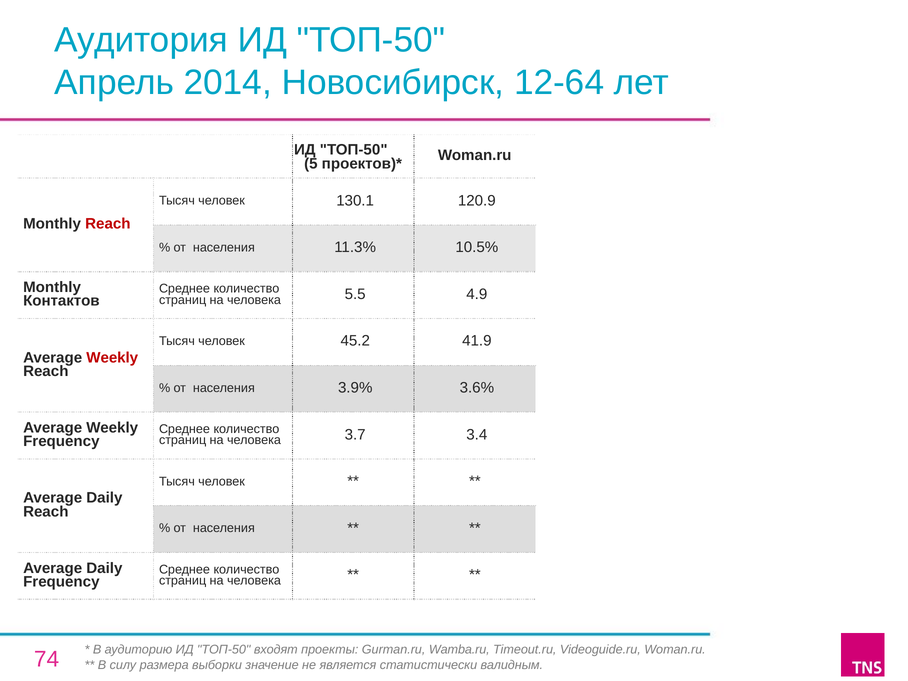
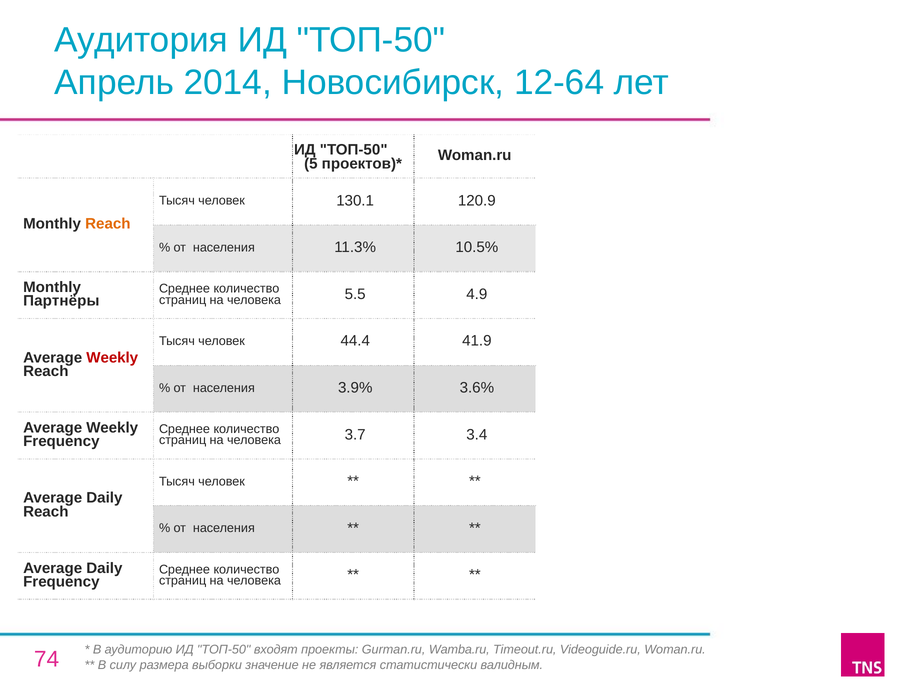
Reach colour: red -> orange (108, 224)
Контактов: Контактов -> Партнёры (61, 301)
45.2: 45.2 -> 44.4 (355, 341)
